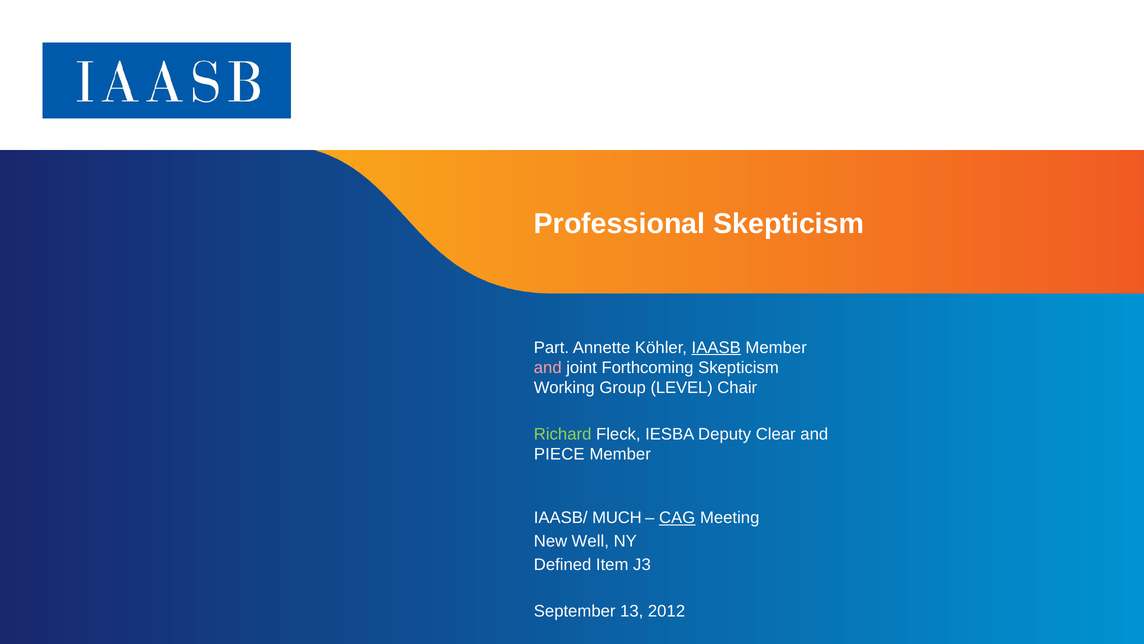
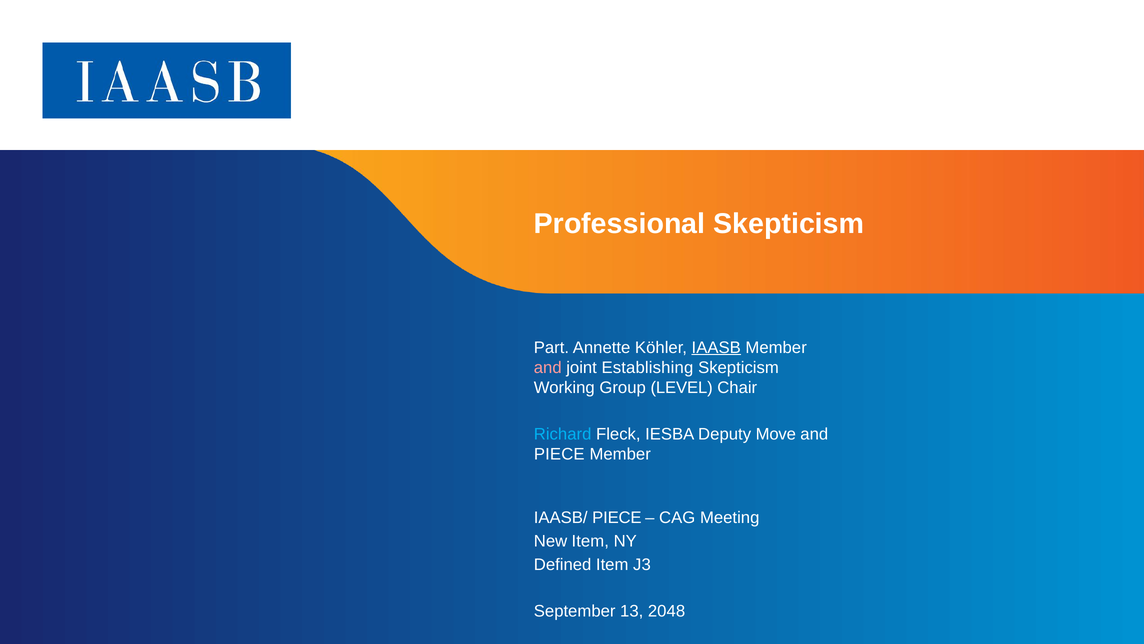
Forthcoming: Forthcoming -> Establishing (647, 367)
Richard colour: light green -> light blue (563, 434)
Clear: Clear -> Move (776, 434)
IAASB/ MUCH: MUCH -> PIECE (617, 517)
CAG underline: present -> none (677, 517)
New Well: Well -> Item (590, 541)
2012: 2012 -> 2048 (667, 611)
